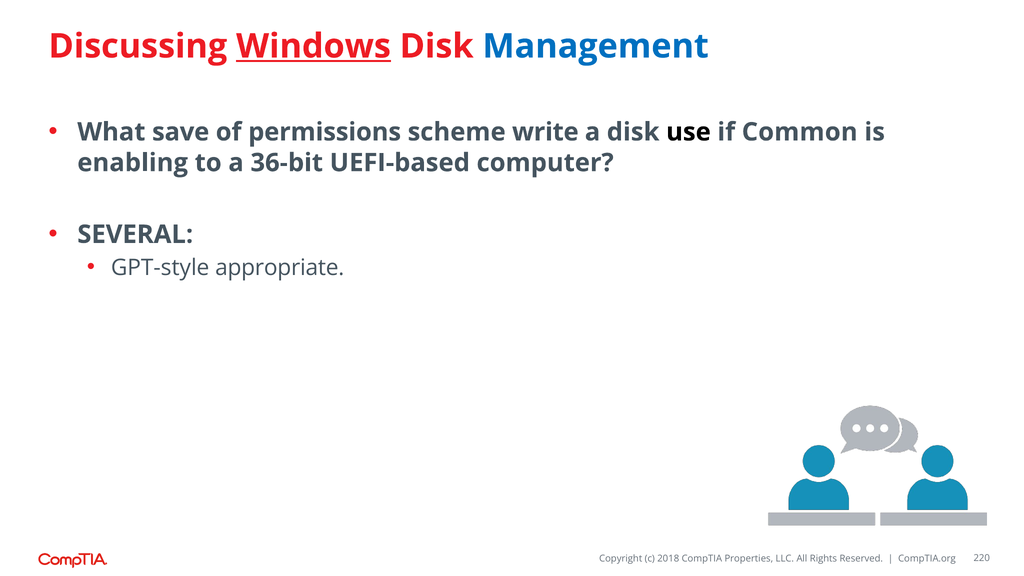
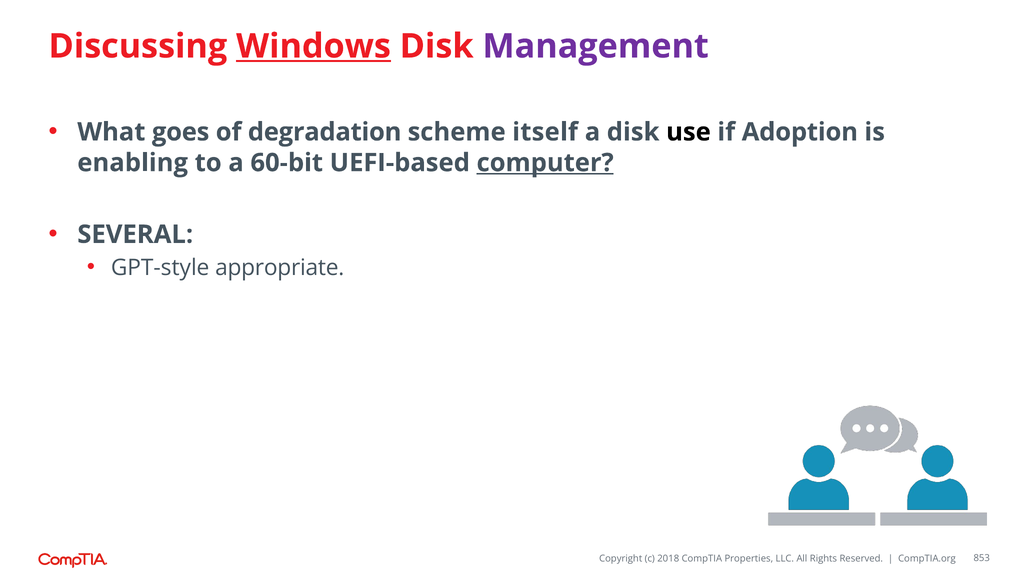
Management colour: blue -> purple (596, 46)
save: save -> goes (181, 132)
permissions: permissions -> degradation (325, 132)
write: write -> itself (545, 132)
Common: Common -> Adoption (800, 132)
36-bit: 36-bit -> 60-bit (287, 163)
computer underline: none -> present (545, 163)
220: 220 -> 853 (982, 558)
